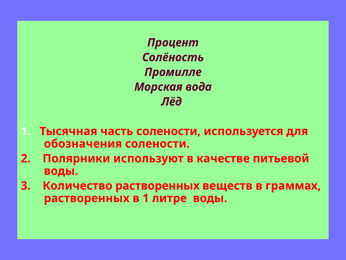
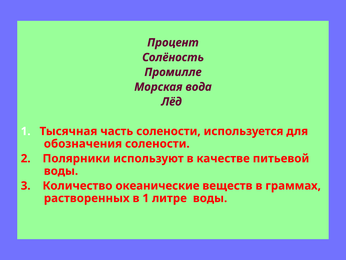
Количество растворенных: растворенных -> океанические (157, 185)
